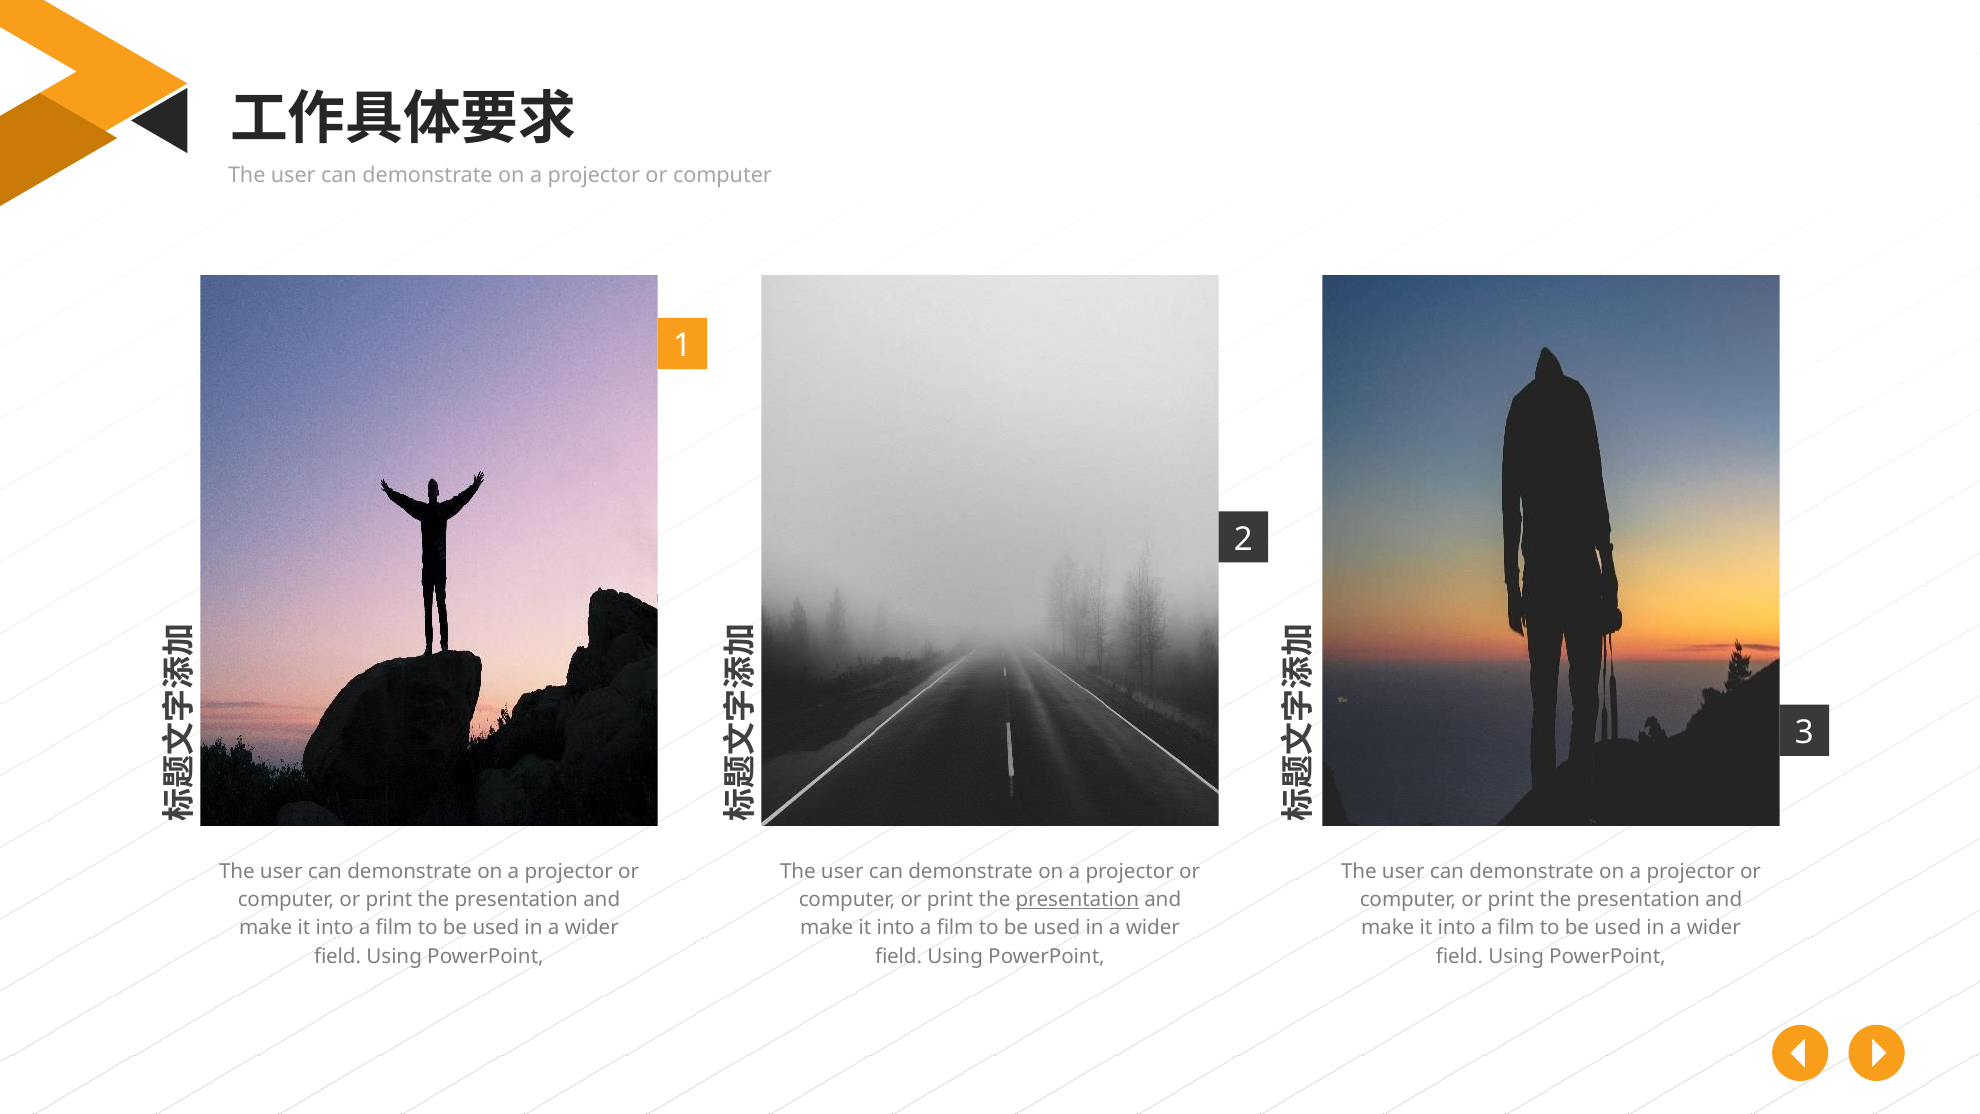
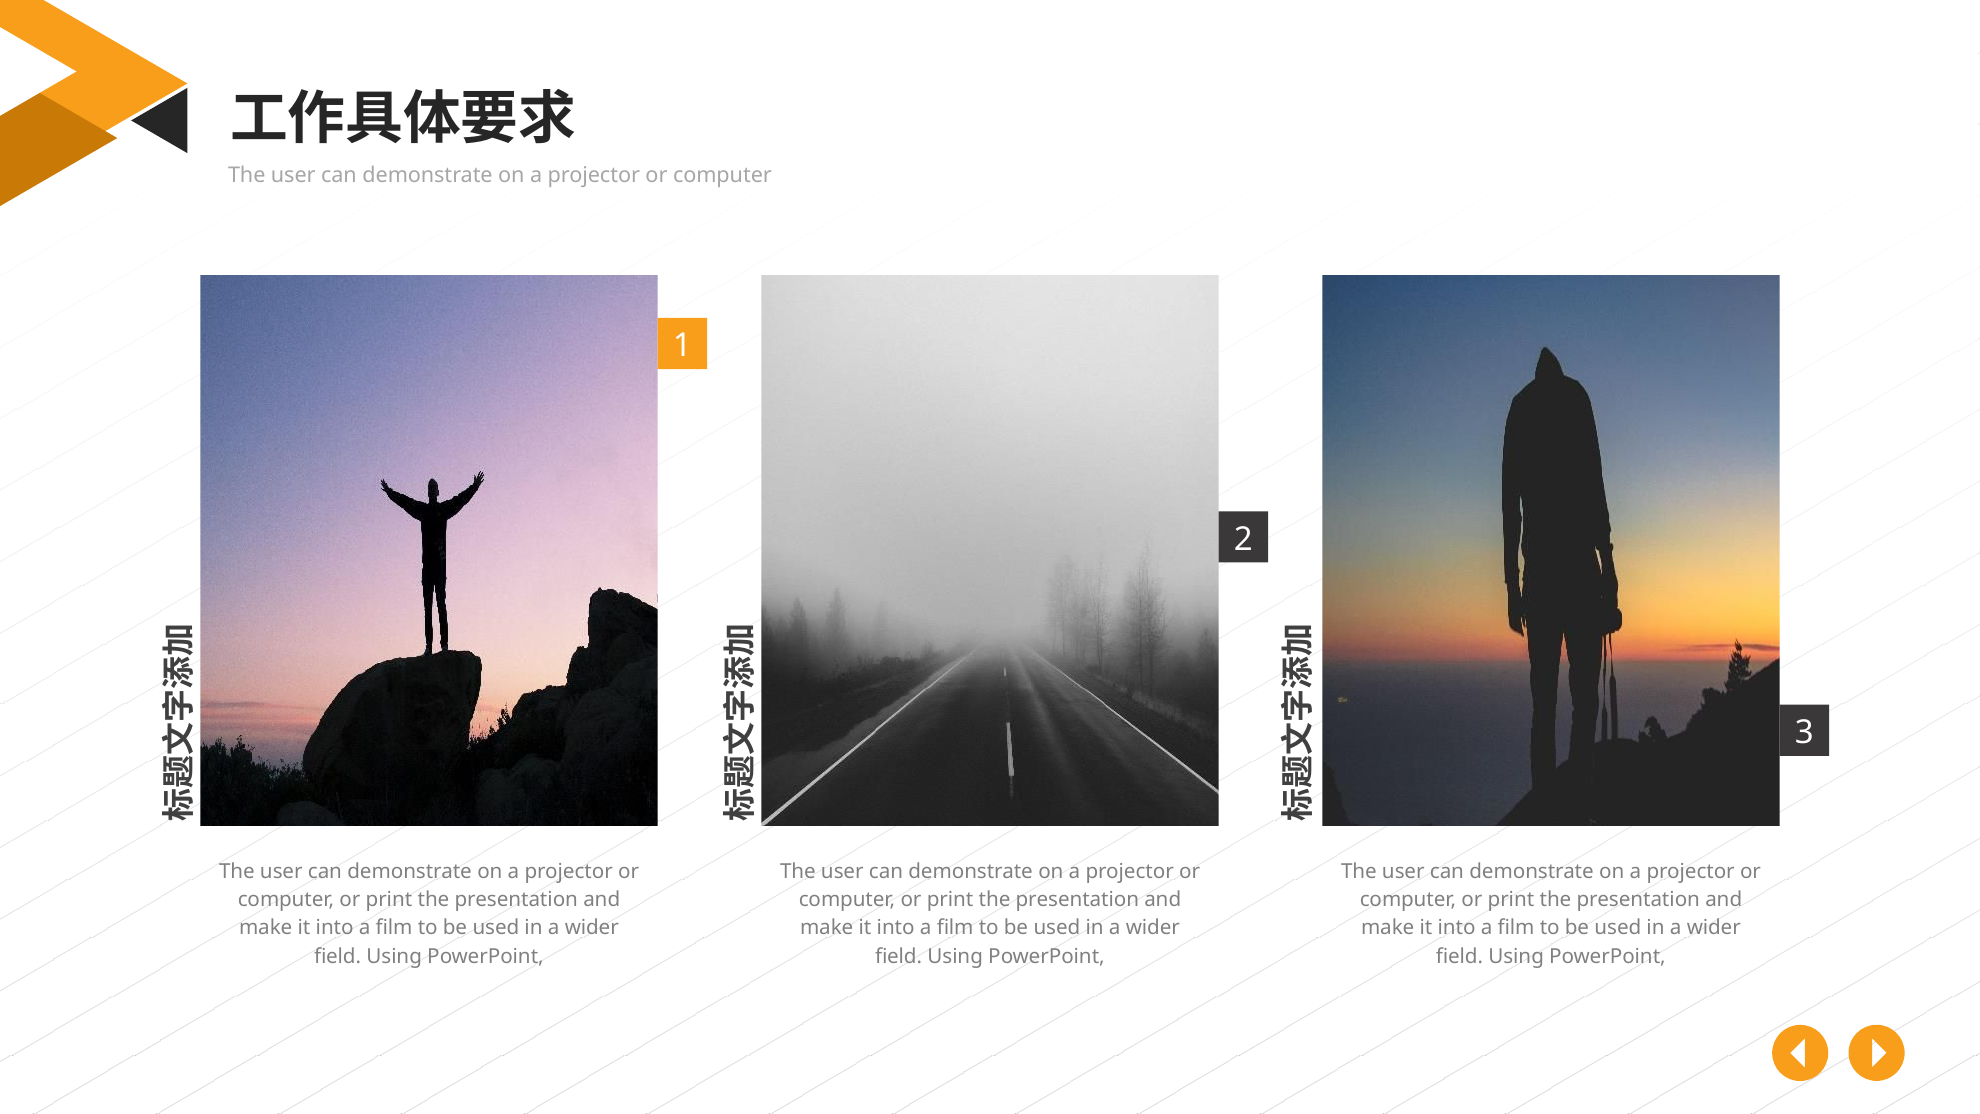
presentation underline: present -> none (1077, 900)
